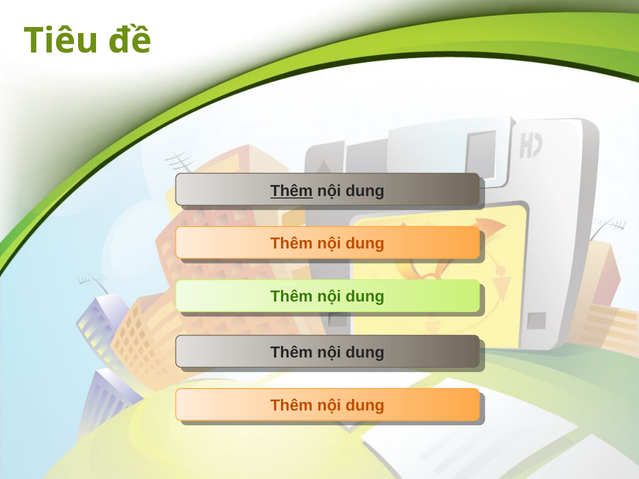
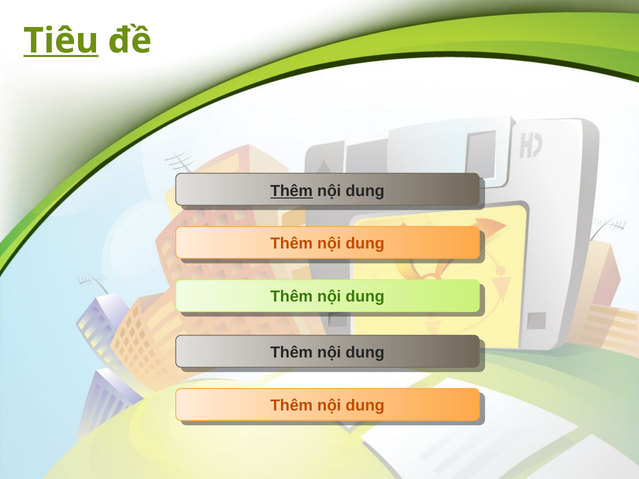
Tiêu underline: none -> present (61, 41)
